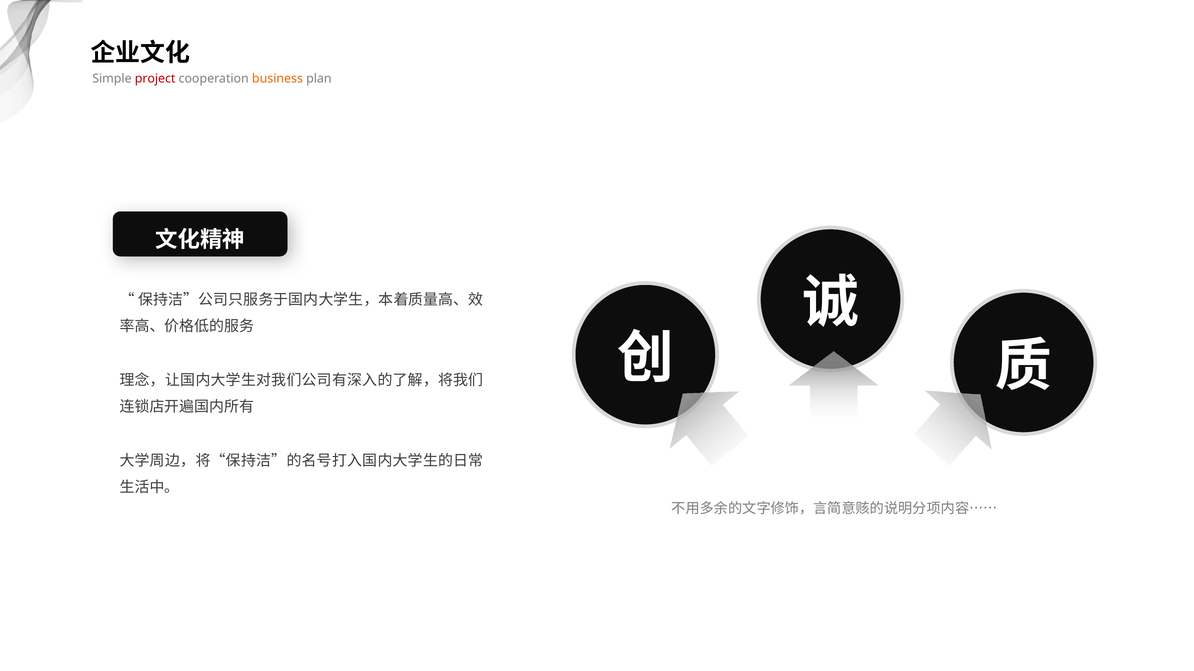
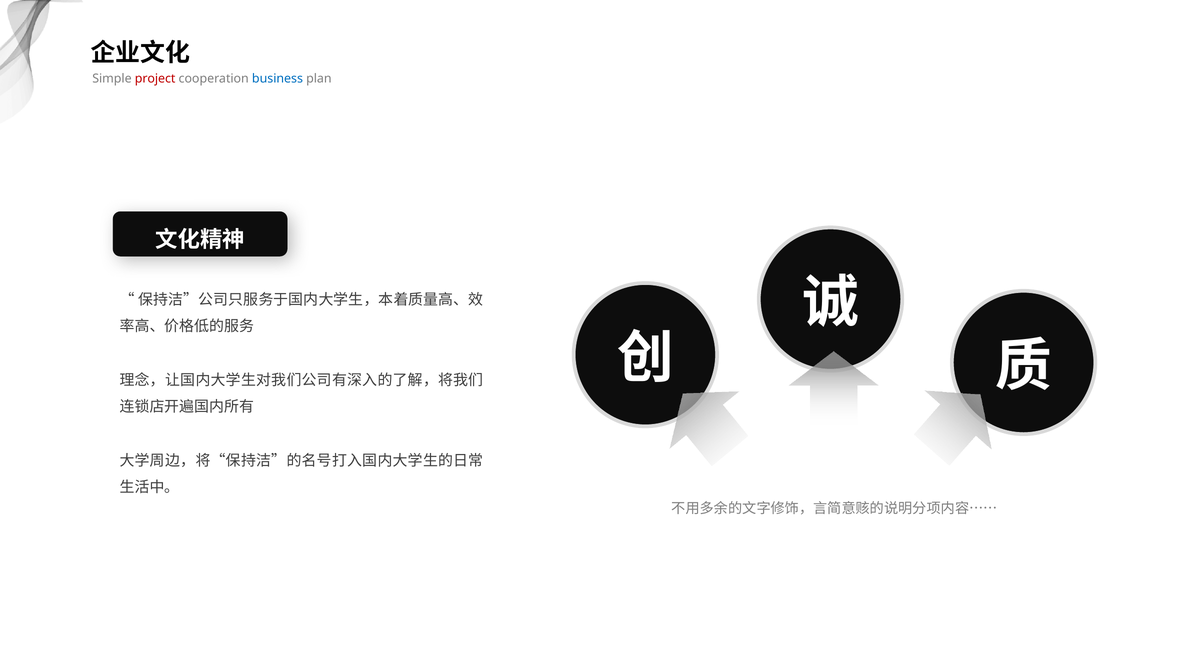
business colour: orange -> blue (278, 79)
